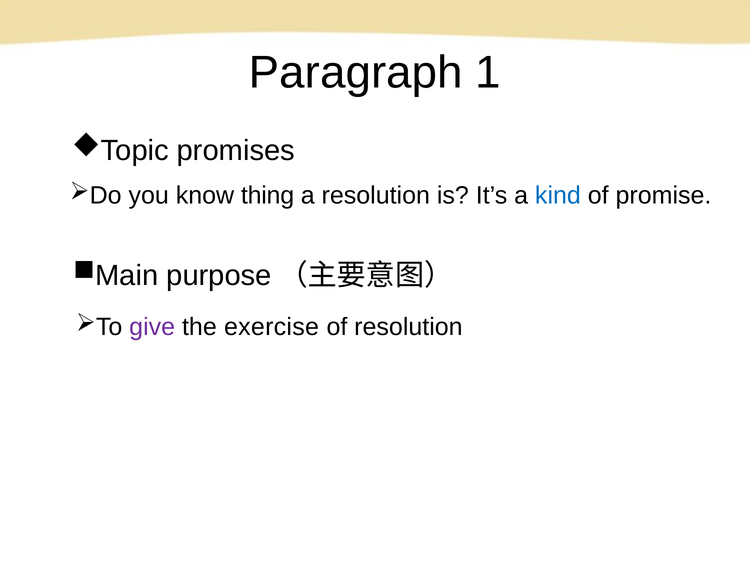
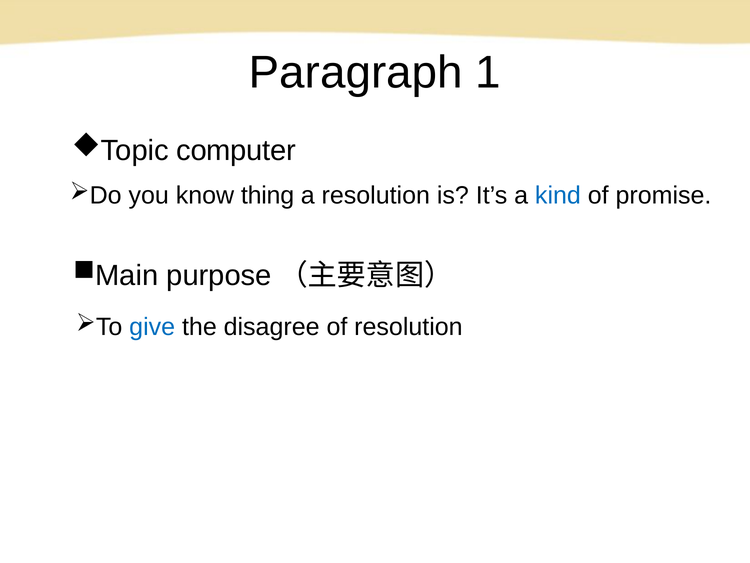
promises: promises -> computer (236, 150)
give colour: purple -> blue (152, 327)
exercise: exercise -> disagree (272, 327)
